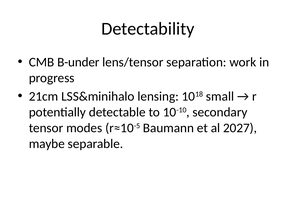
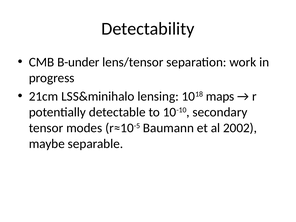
small: small -> maps (220, 96)
2027: 2027 -> 2002 (240, 128)
